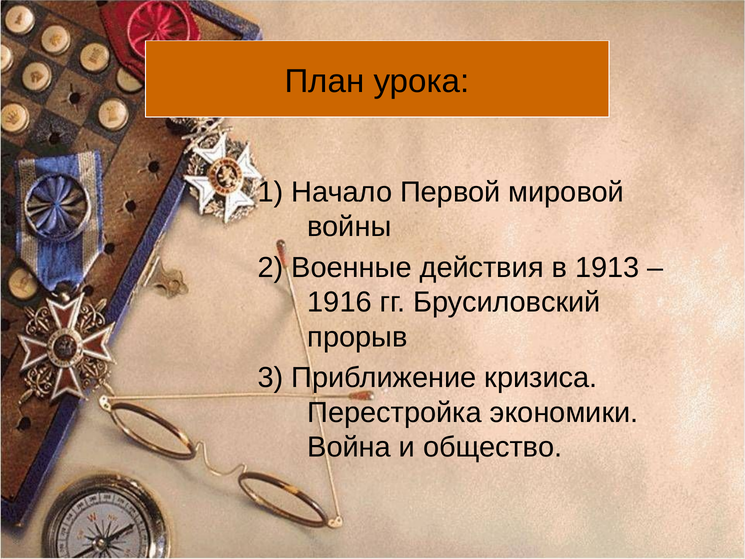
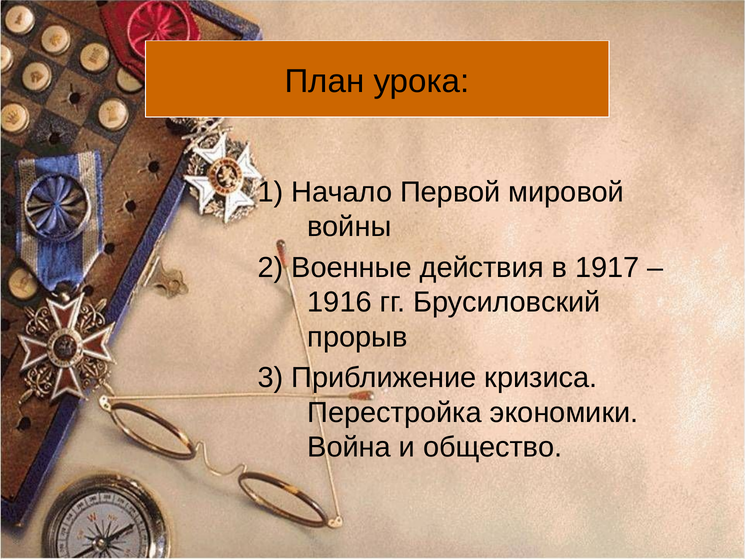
1913: 1913 -> 1917 (607, 267)
